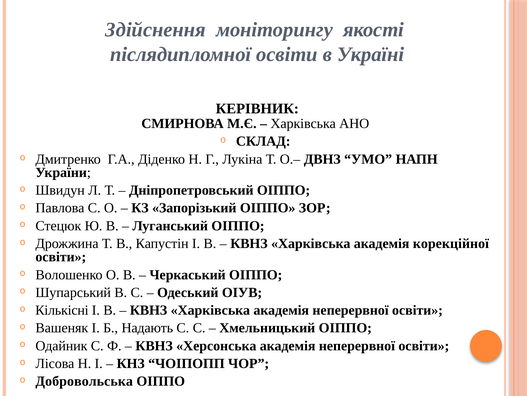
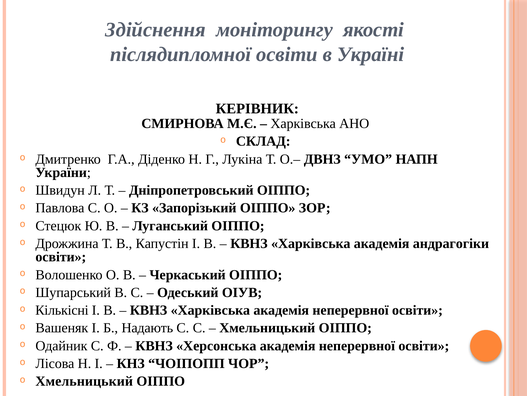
корекційної: корекційної -> андрагогіки (451, 243)
Добровольська: Добровольська -> Хмельницький (84, 381)
